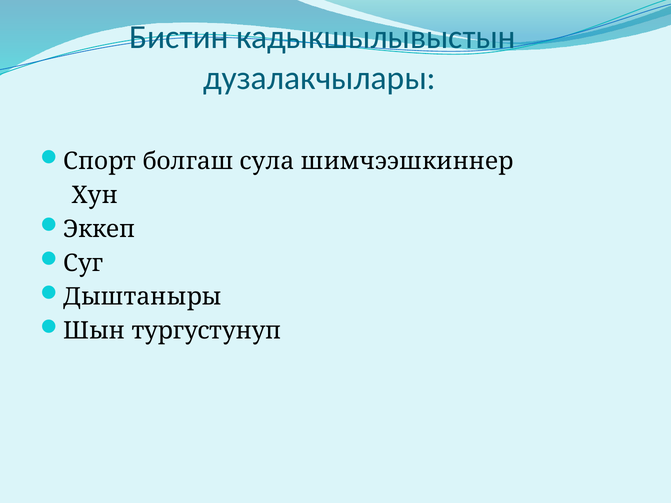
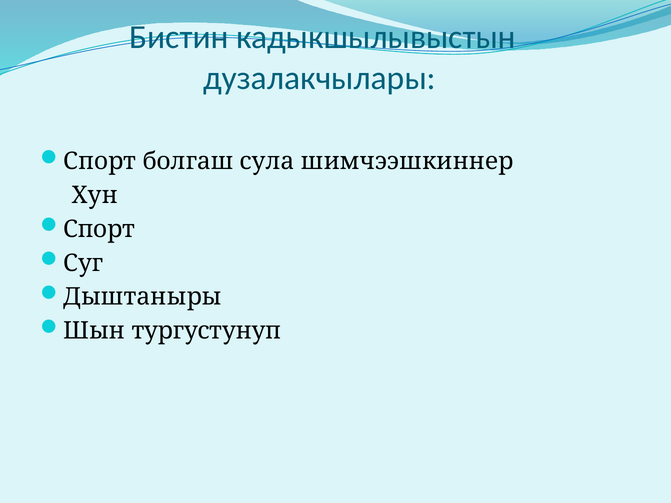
Эккеп: Эккеп -> Спорт (99, 229)
